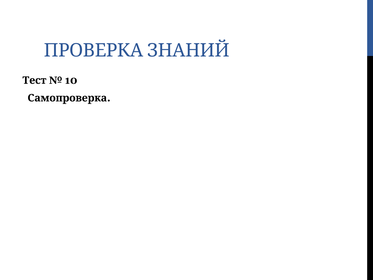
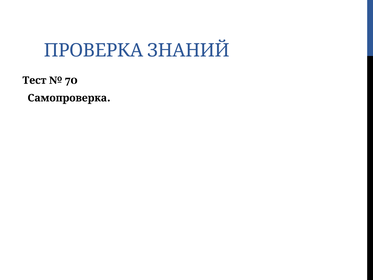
10: 10 -> 70 (71, 80)
